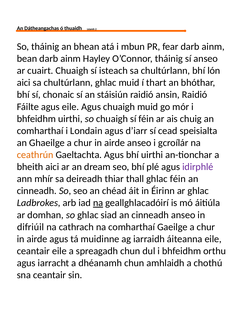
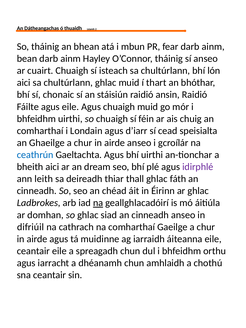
ceathrún colour: orange -> blue (35, 155)
mhír: mhír -> leith (44, 179)
ghlac féin: féin -> fáth (178, 179)
